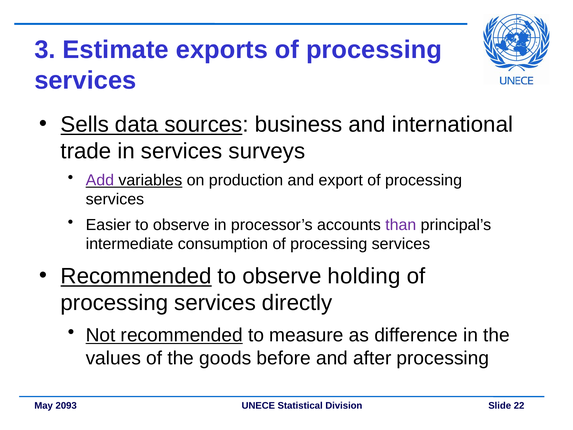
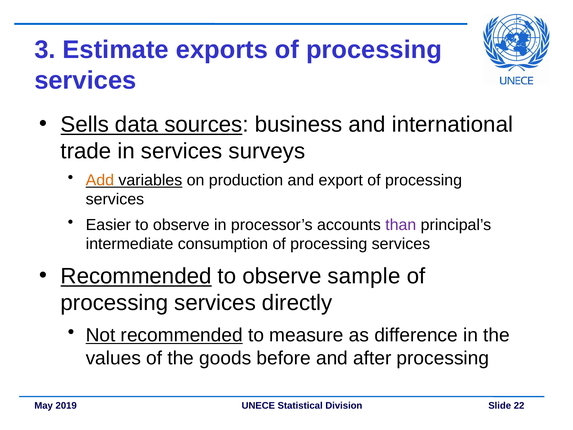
Add colour: purple -> orange (100, 180)
holding: holding -> sample (364, 276)
2093: 2093 -> 2019 (66, 406)
